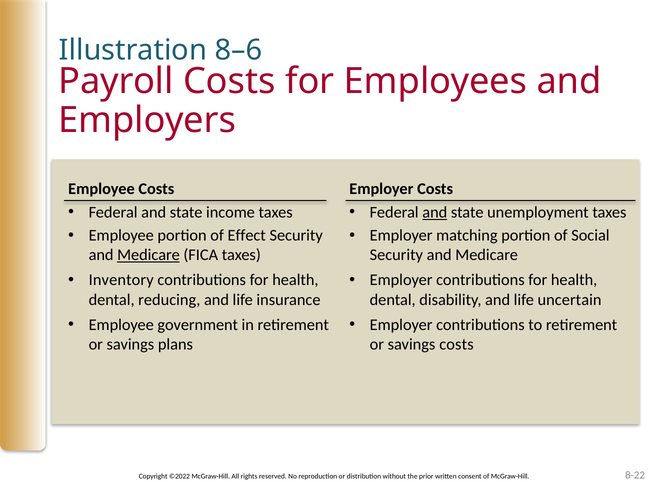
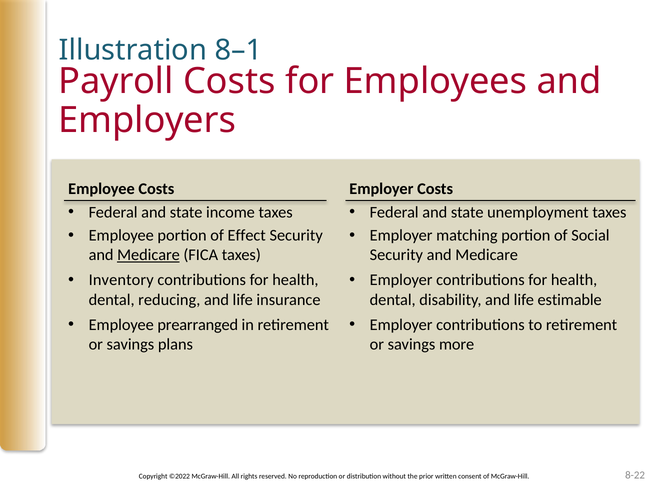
8–6: 8–6 -> 8–1 (238, 50)
and underline: present -> none (435, 213)
uncertain: uncertain -> estimable (570, 300)
government: government -> prearranged (198, 325)
savings costs: costs -> more (457, 345)
